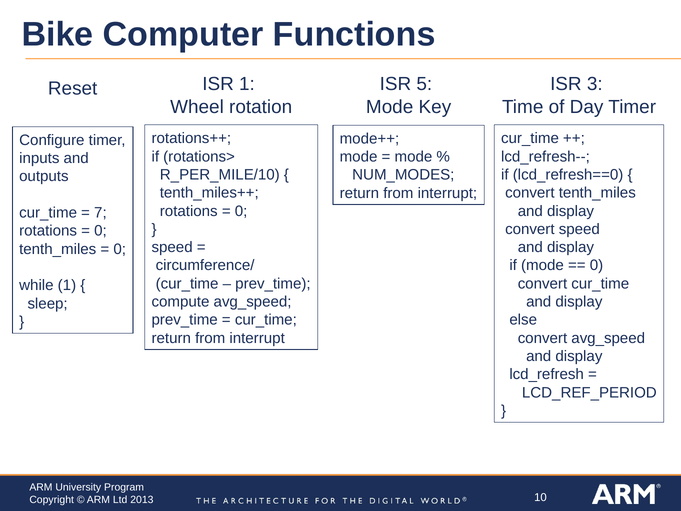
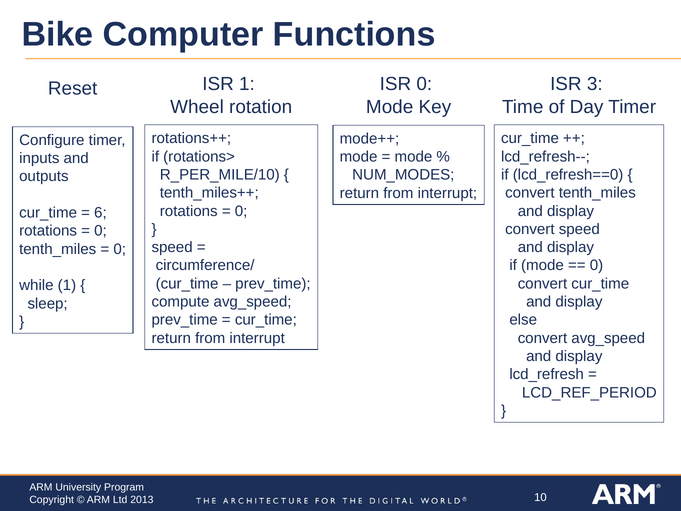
ISR 5: 5 -> 0 (424, 84)
7: 7 -> 6 (100, 213)
